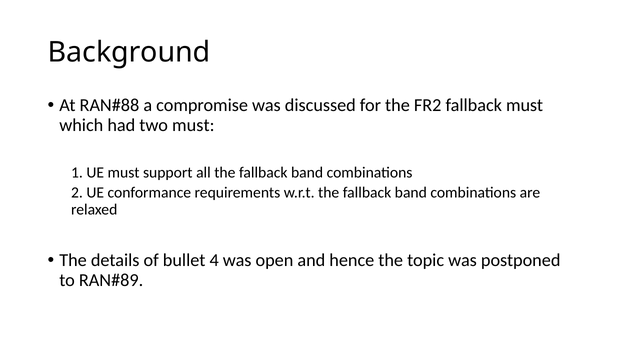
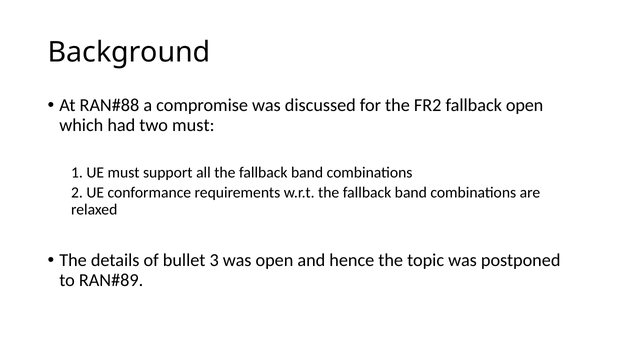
fallback must: must -> open (525, 106)
4: 4 -> 3 (214, 261)
